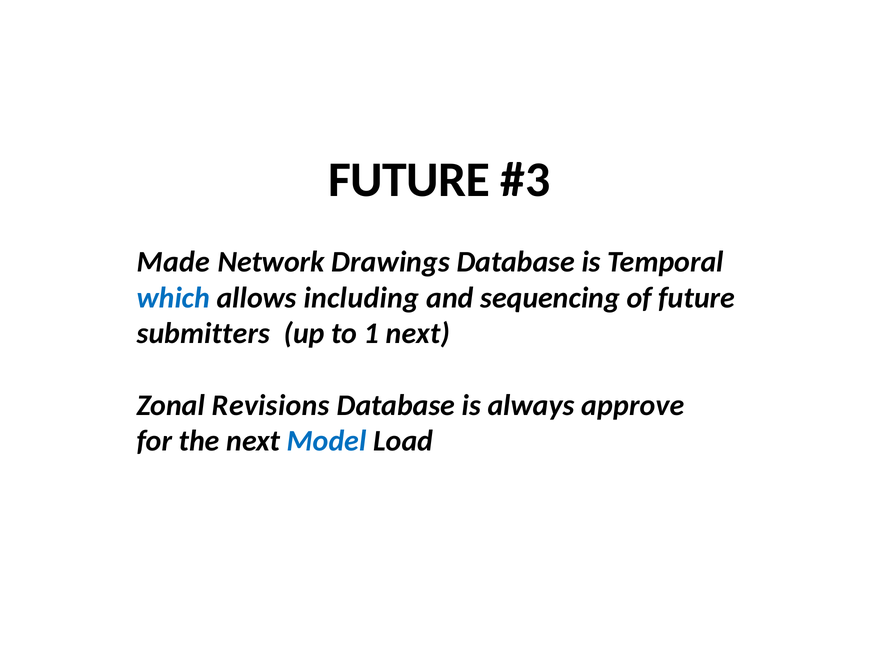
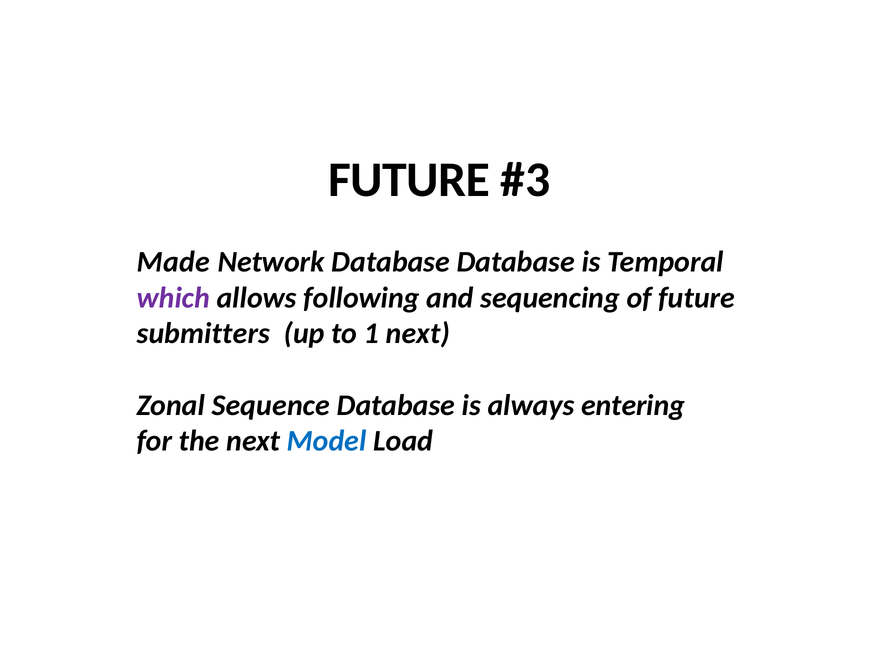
Network Drawings: Drawings -> Database (391, 262)
which colour: blue -> purple (173, 298)
including: including -> following (362, 298)
Revisions: Revisions -> Sequence (271, 405)
approve: approve -> entering (633, 405)
